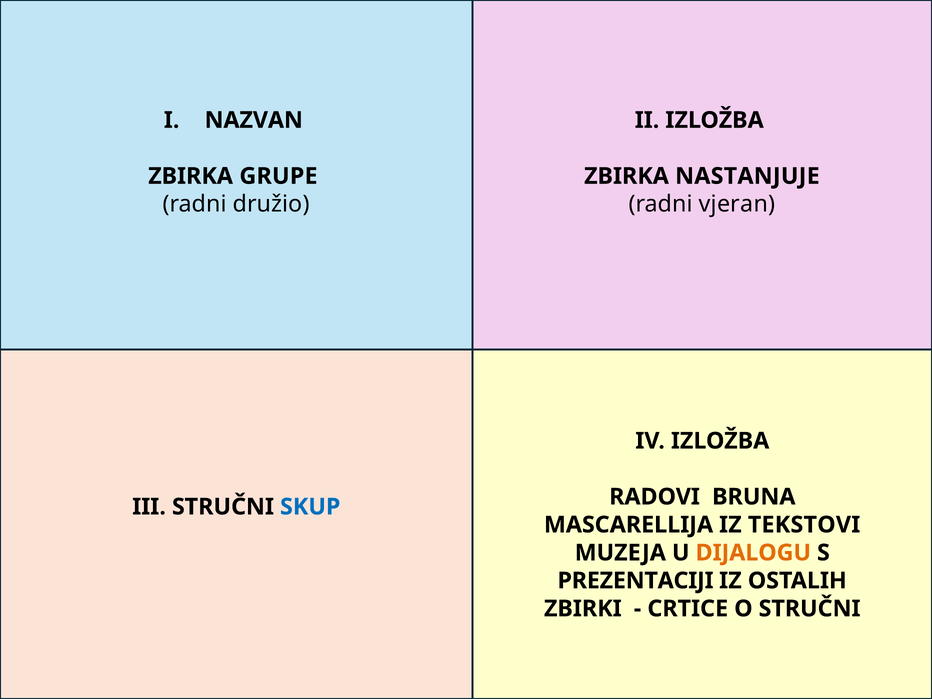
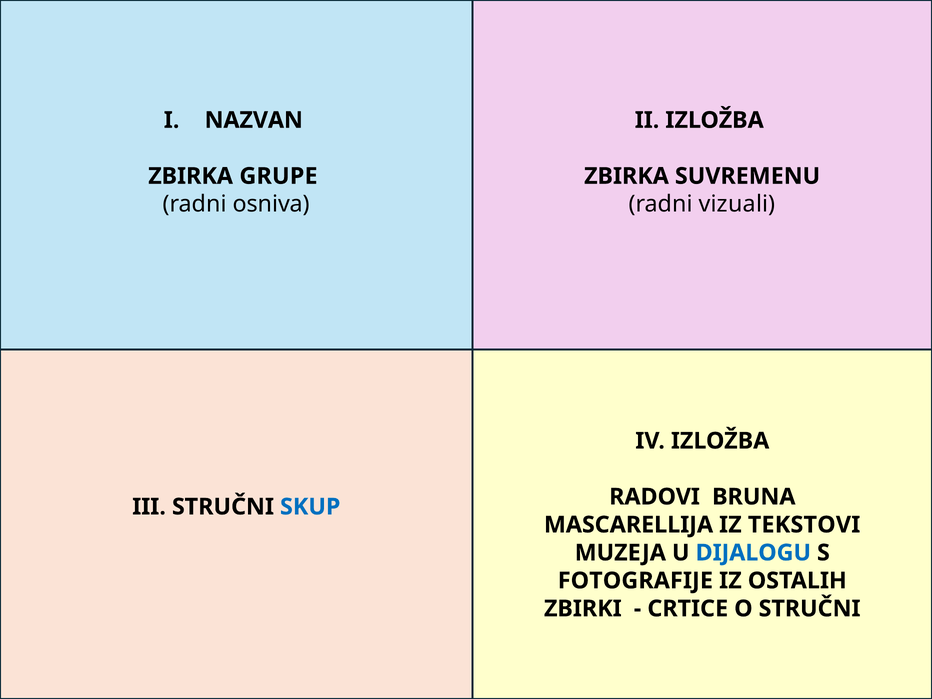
NASTANJUJE: NASTANJUJE -> SUVREMENU (748, 176)
družio: družio -> osniva (271, 204)
vjeran: vjeran -> vizuali (737, 204)
DIJALOGU colour: orange -> blue (753, 553)
PREZENTACIJI: PREZENTACIJI -> FOTOGRAFIJE (635, 581)
